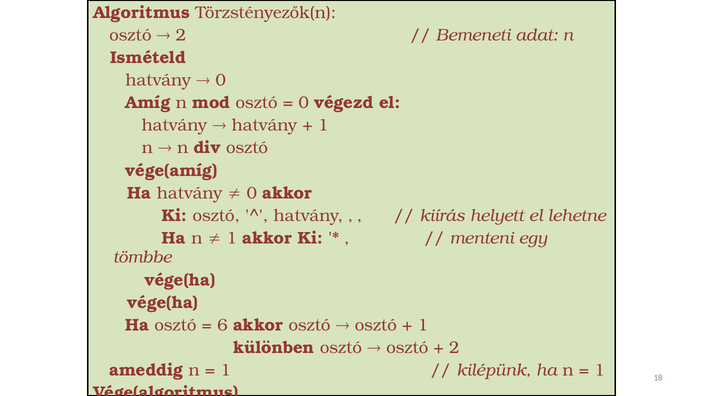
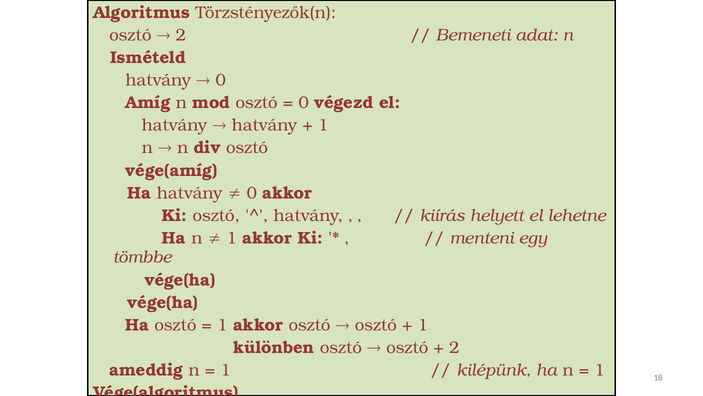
6: 6 -> 1 (222, 325)
